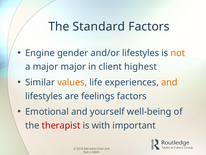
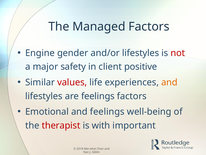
Standard: Standard -> Managed (99, 27)
not colour: orange -> red (178, 53)
major major: major -> safety (73, 67)
highest: highest -> positive (141, 67)
values colour: orange -> red (72, 82)
and yourself: yourself -> feelings (107, 111)
